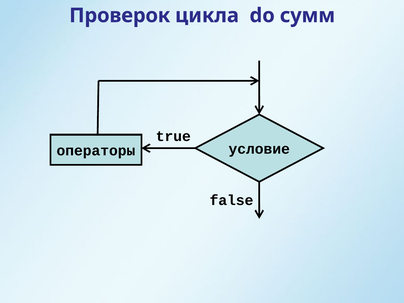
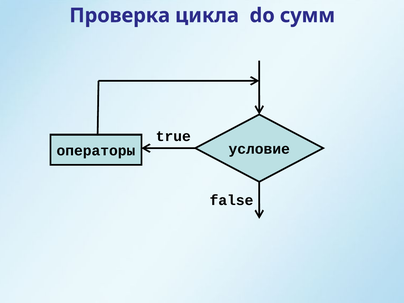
Проверок: Проверок -> Проверка (120, 16)
